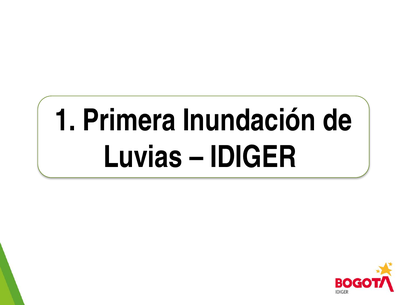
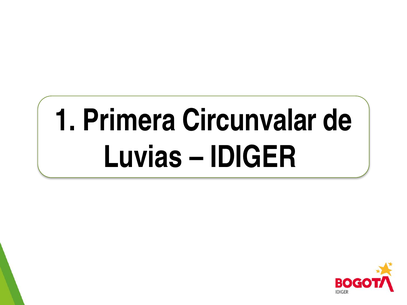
Inundación: Inundación -> Circunvalar (249, 121)
